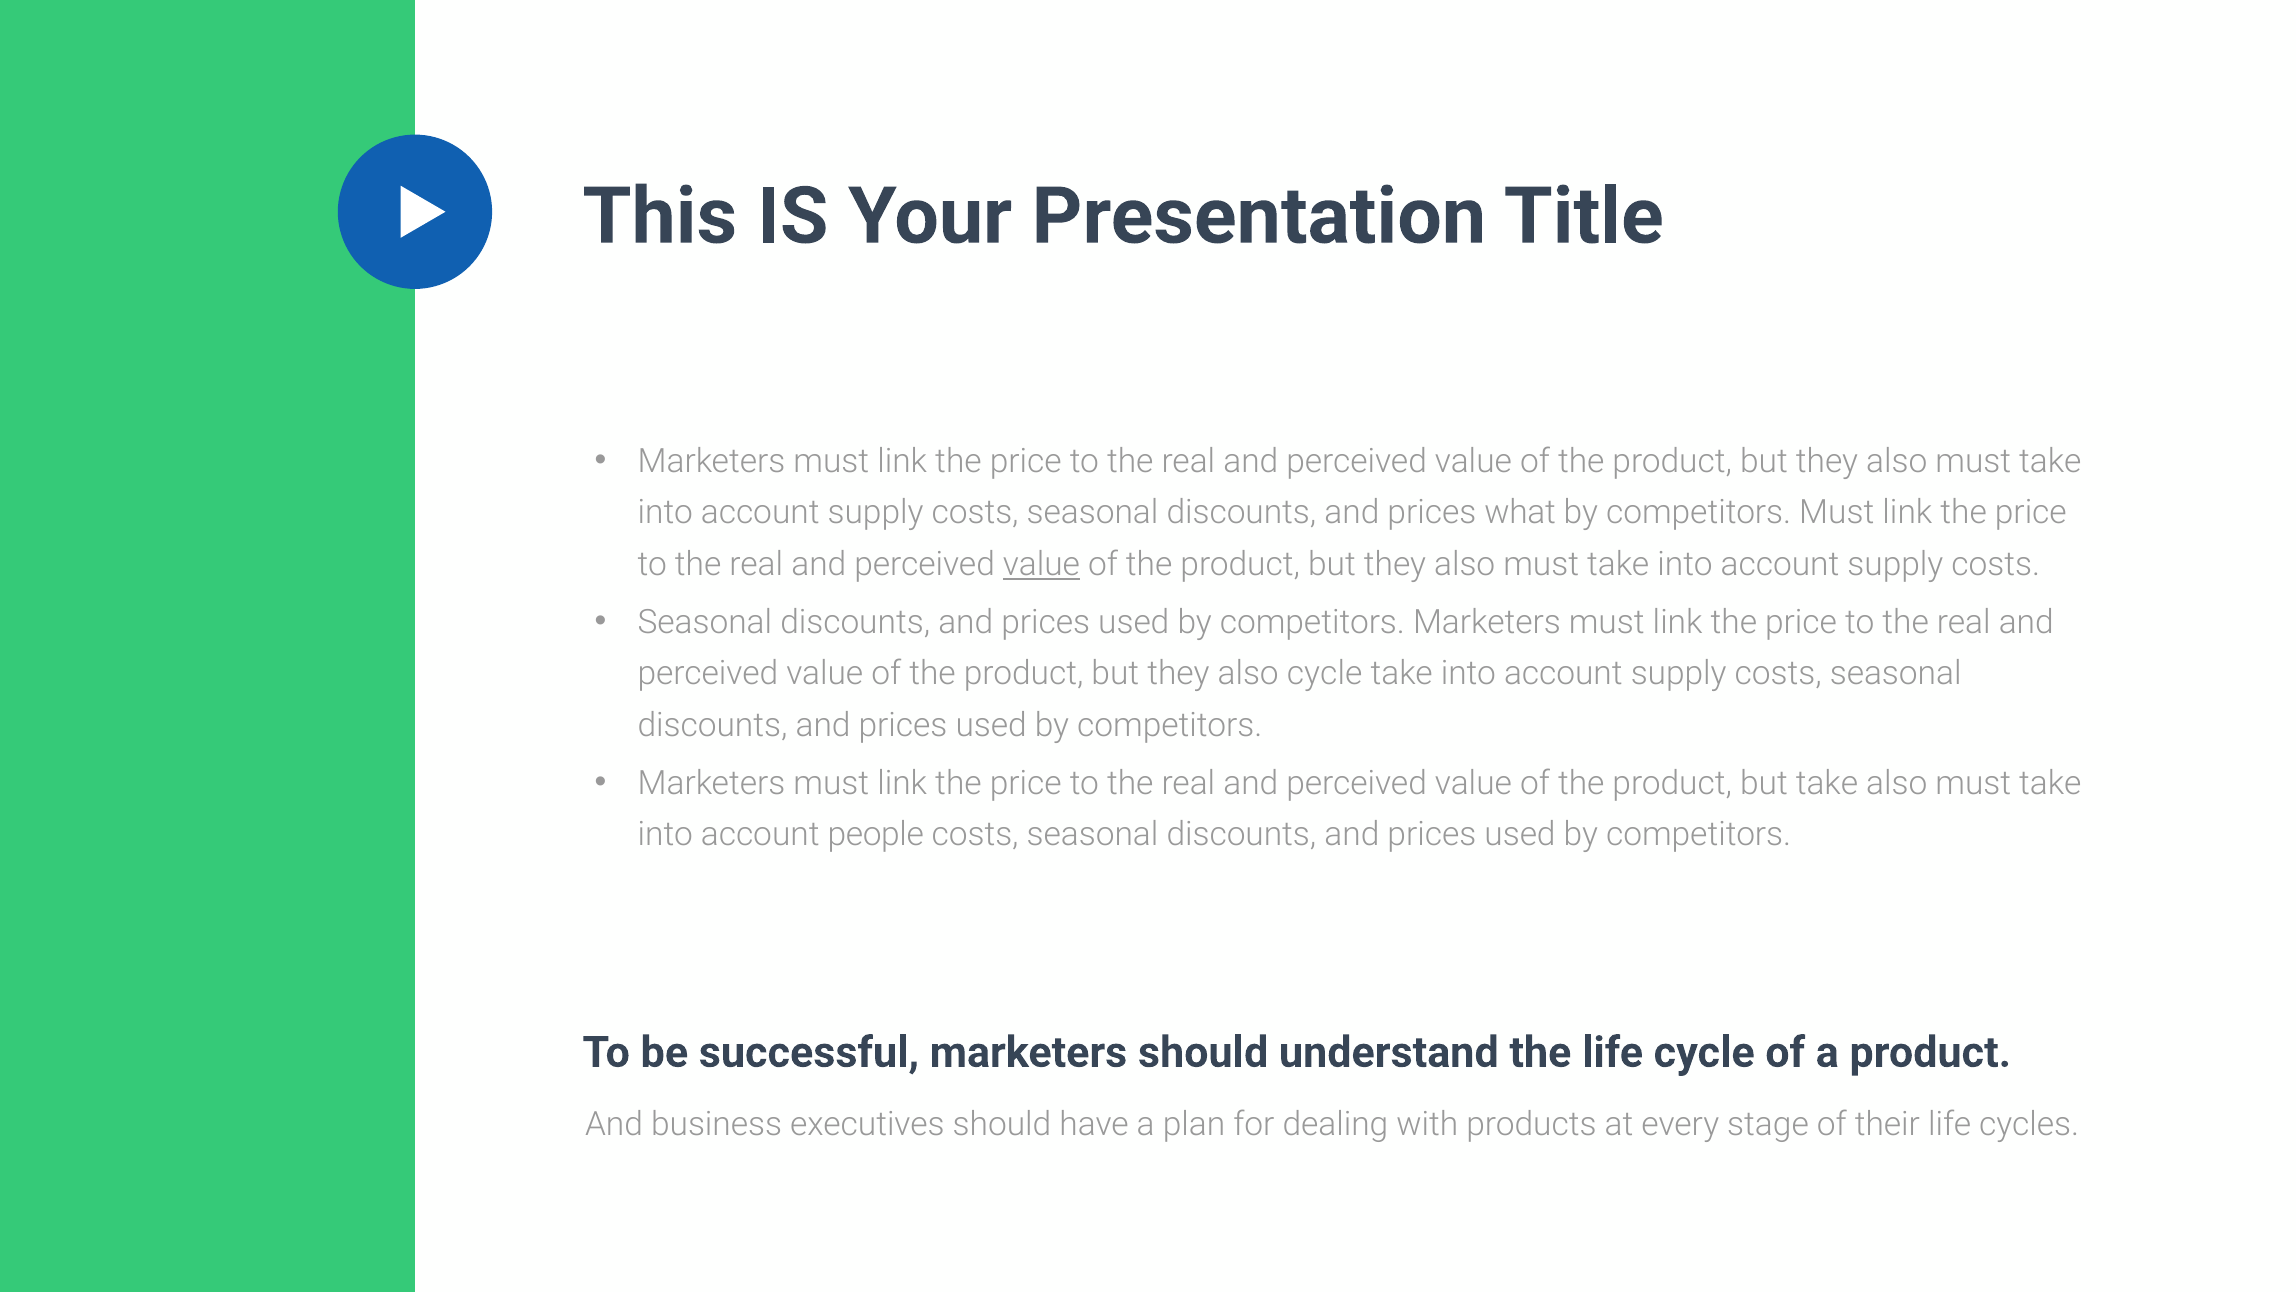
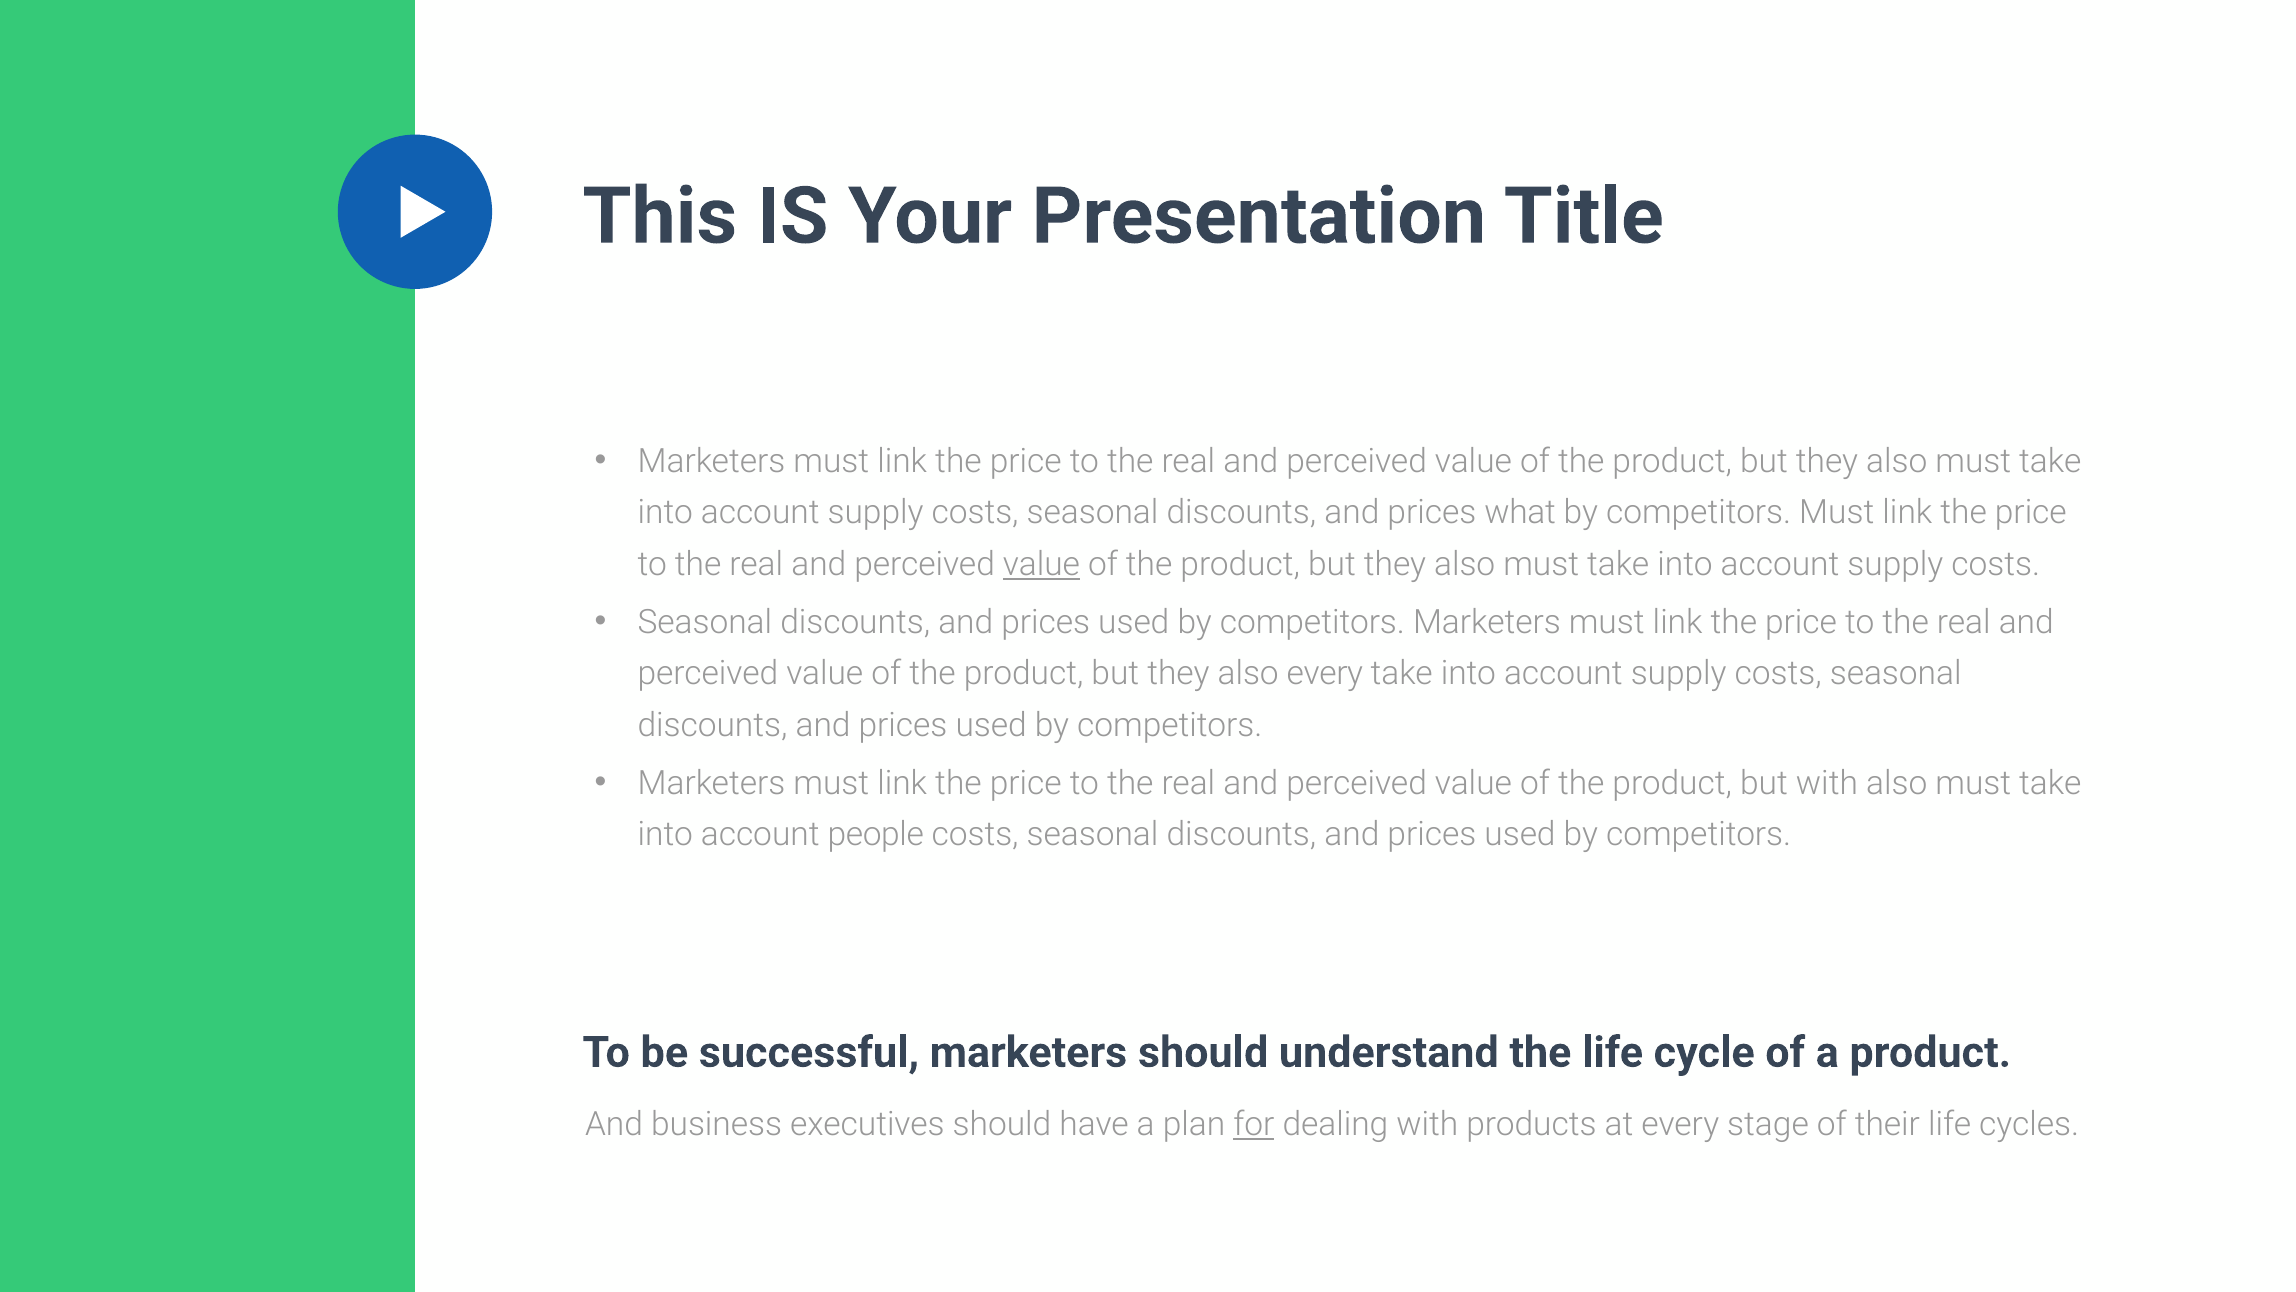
also cycle: cycle -> every (1325, 674)
but take: take -> with (1827, 783)
for underline: none -> present (1254, 1124)
